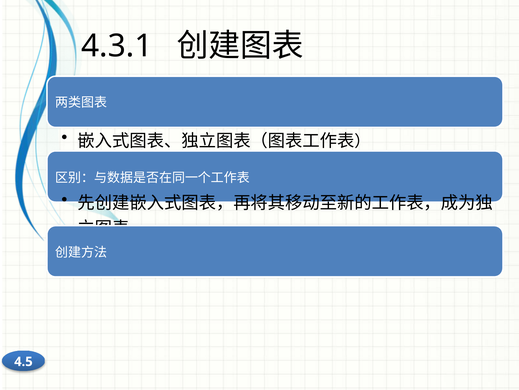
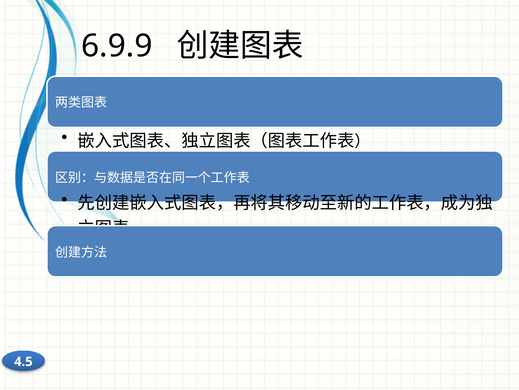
4.3.1: 4.3.1 -> 6.9.9 (117, 46)
